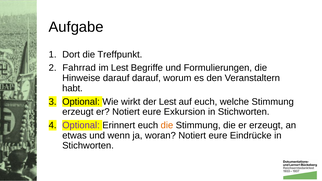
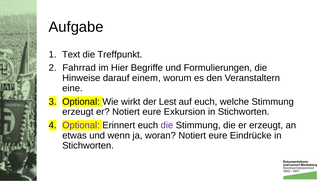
Dort: Dort -> Text (71, 54)
im Lest: Lest -> Hier (120, 68)
darauf darauf: darauf -> einem (146, 78)
habt: habt -> eine (72, 88)
die colour: orange -> purple (167, 125)
